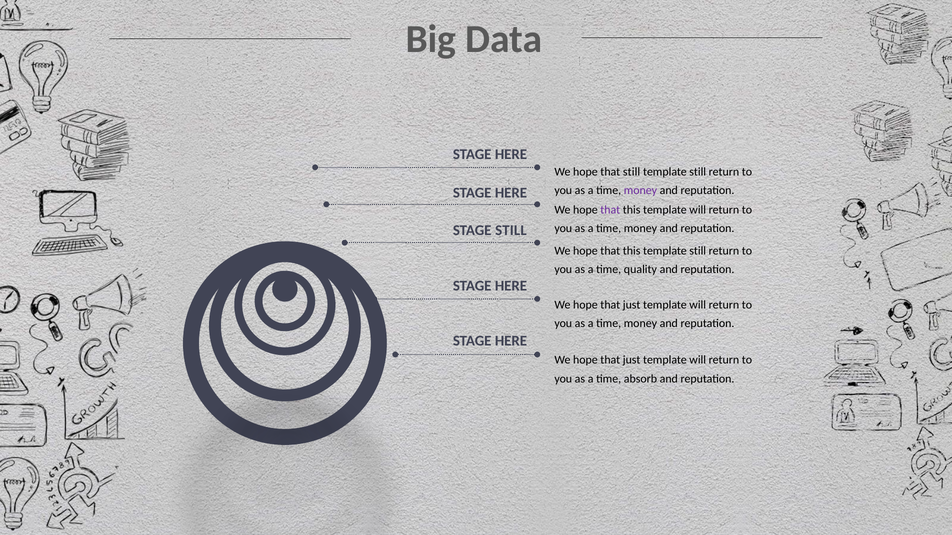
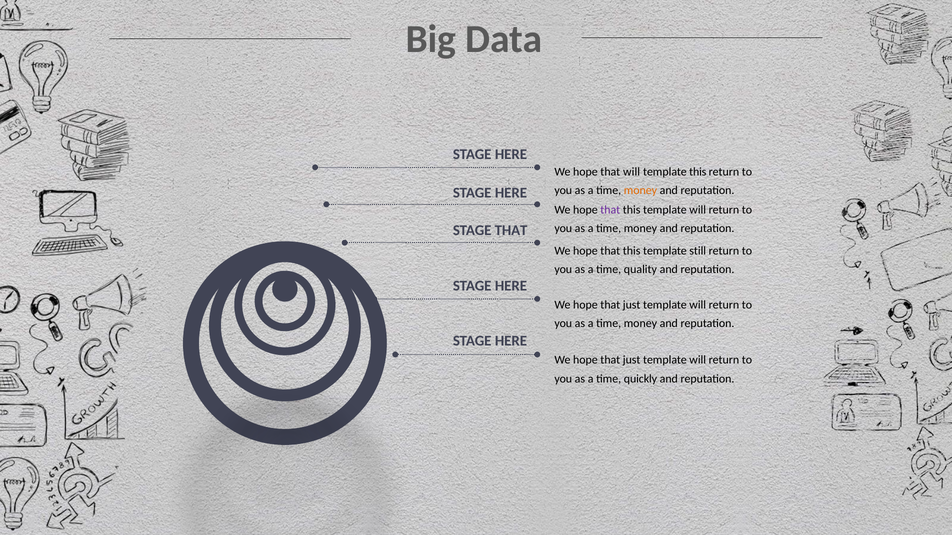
that still: still -> will (632, 172)
still: still -> this (698, 172)
money colour: purple -> orange (640, 191)
STAGE STILL: STILL -> THAT (511, 231)
absorb: absorb -> quickly (640, 379)
